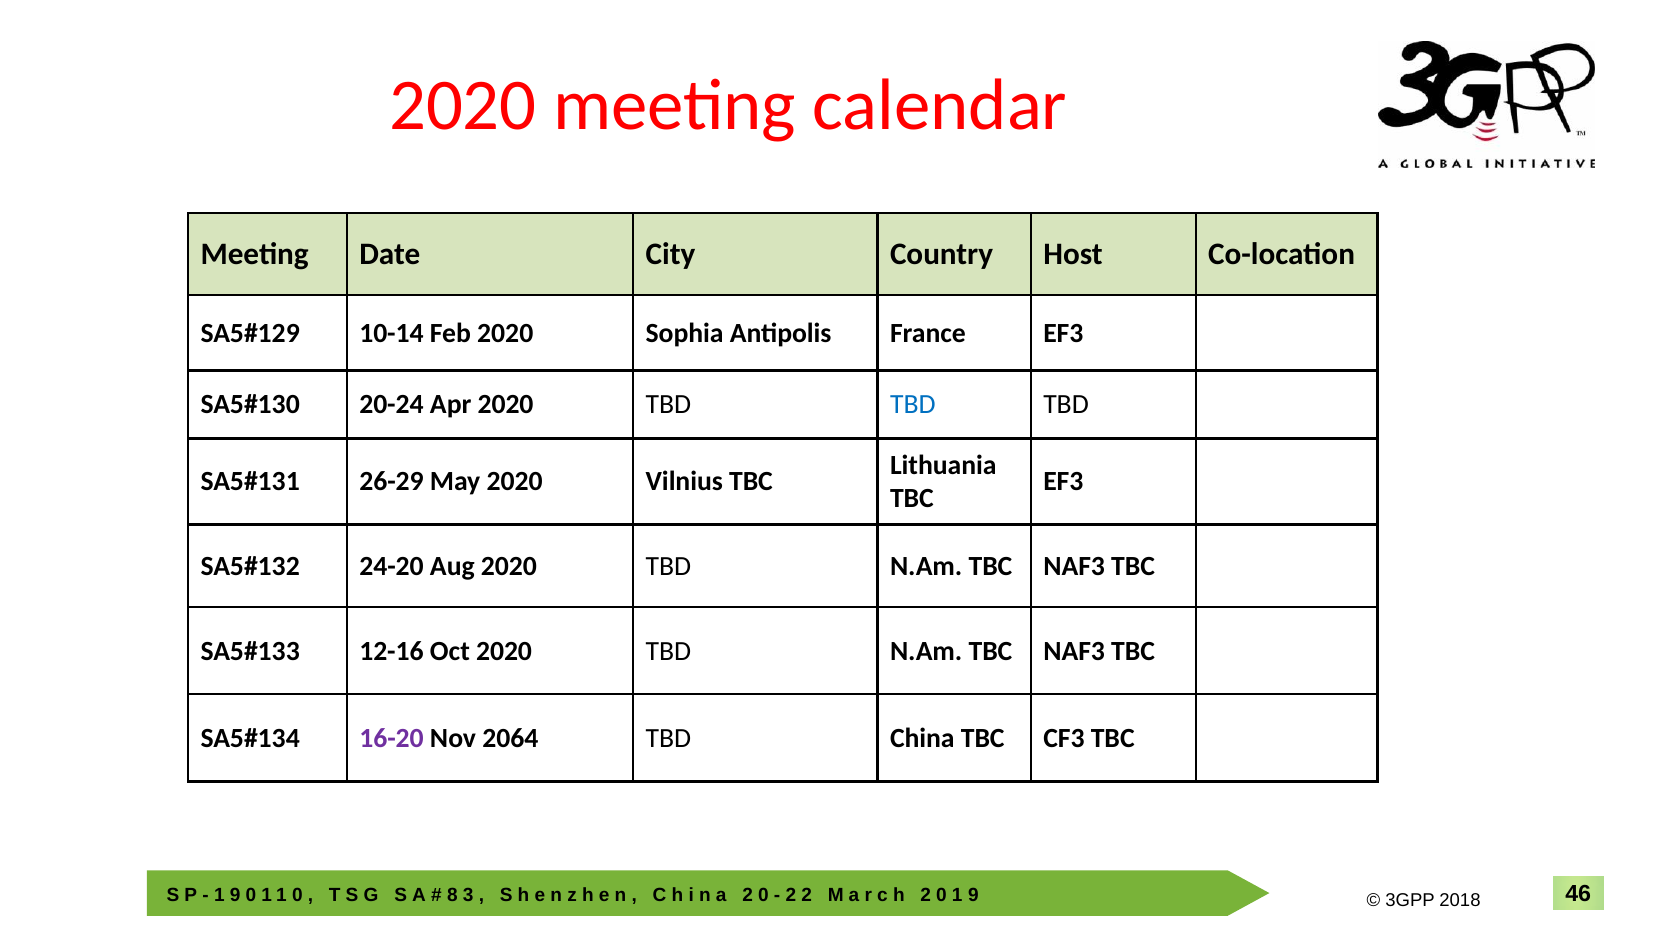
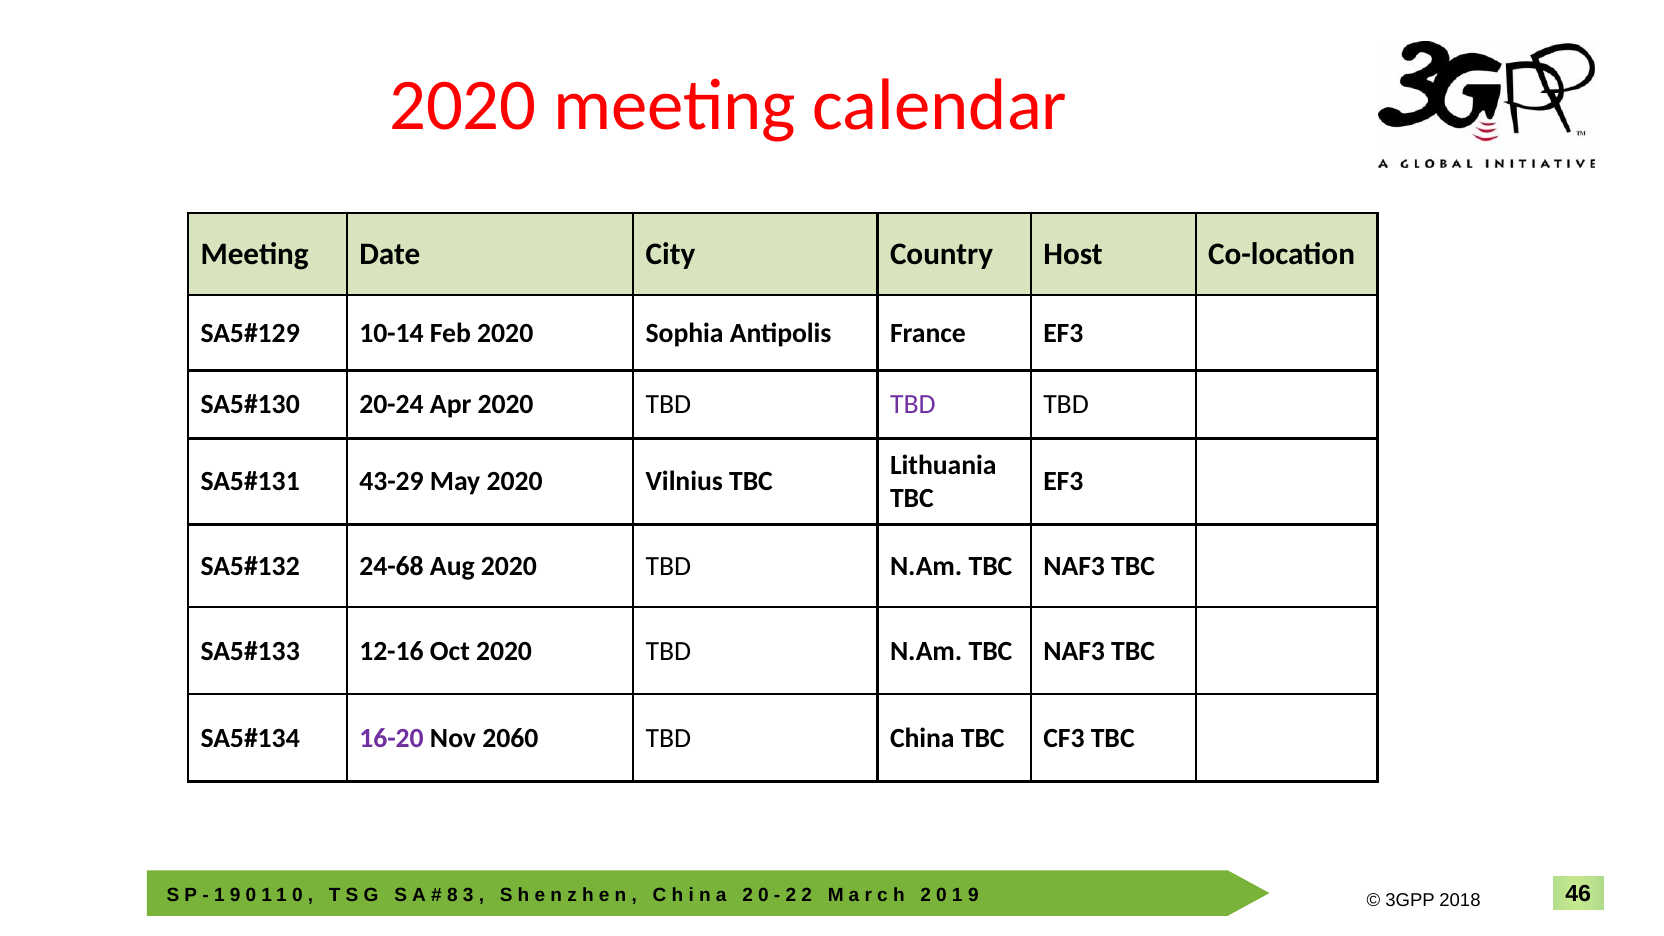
TBD colour: blue -> purple (913, 405)
26-29: 26-29 -> 43-29 (392, 482)
24-20: 24-20 -> 24-68 (392, 566)
2064: 2064 -> 2060 (510, 738)
